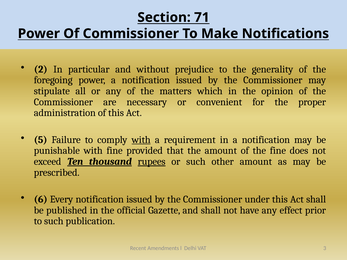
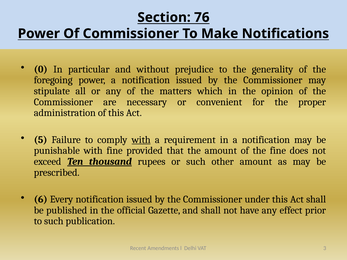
71: 71 -> 76 (202, 17)
2: 2 -> 0 (41, 69)
rupees underline: present -> none (152, 162)
